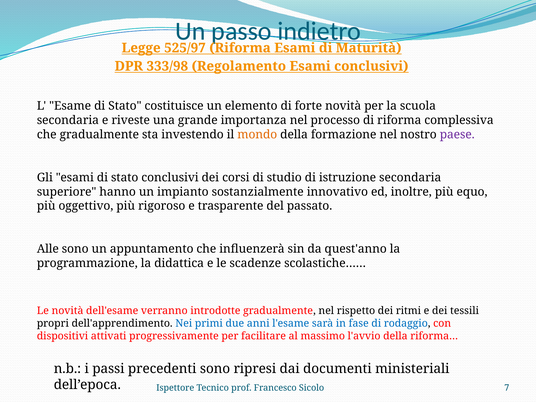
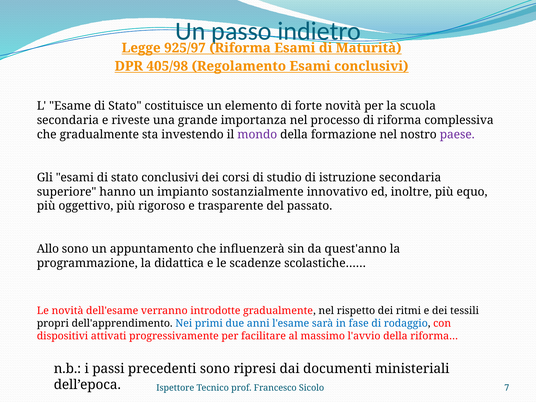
525/97: 525/97 -> 925/97 (185, 48)
333/98: 333/98 -> 405/98 (167, 66)
mondo colour: orange -> purple (257, 135)
Alle: Alle -> Allo (48, 249)
